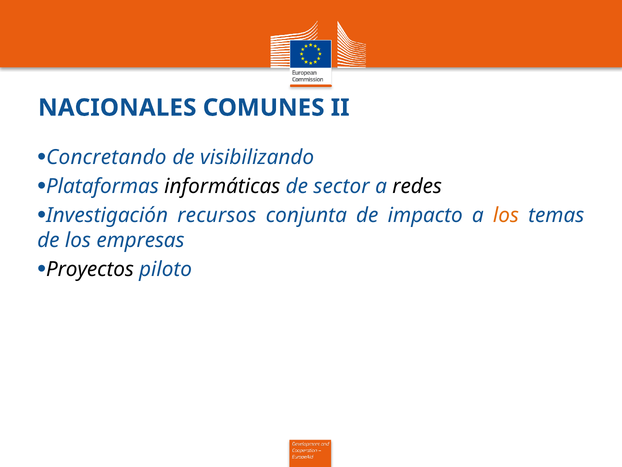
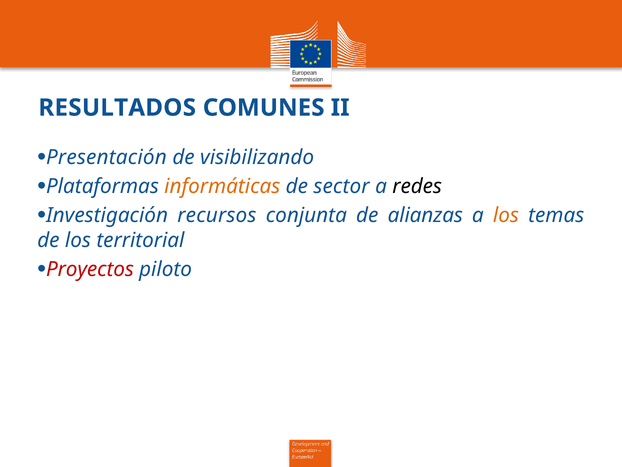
NACIONALES: NACIONALES -> RESULTADOS (117, 108)
Concretando: Concretando -> Presentación (106, 157)
informáticas colour: black -> orange (222, 186)
impacto: impacto -> alianzas (425, 215)
empresas: empresas -> territorial (140, 240)
Proyectos colour: black -> red (90, 269)
